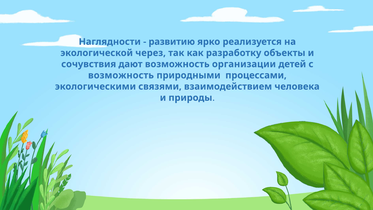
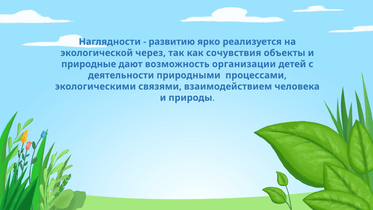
разработку: разработку -> сочувствия (234, 53)
сочувствия: сочувствия -> природные (89, 64)
возможность: возможность -> деятельности (121, 75)
